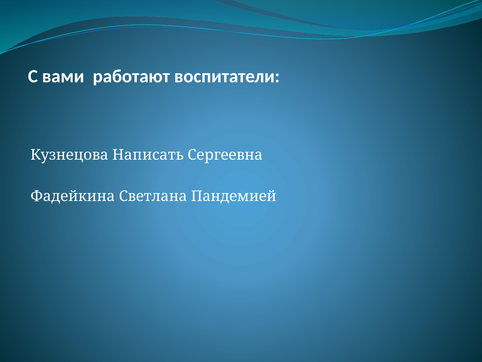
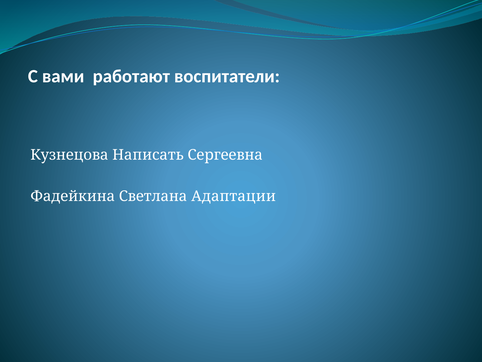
Пандемией: Пандемией -> Адаптации (234, 196)
